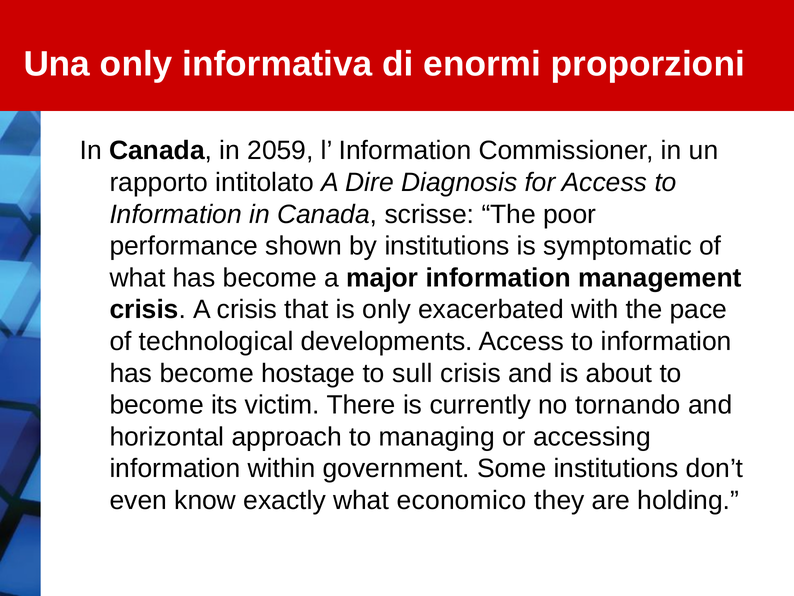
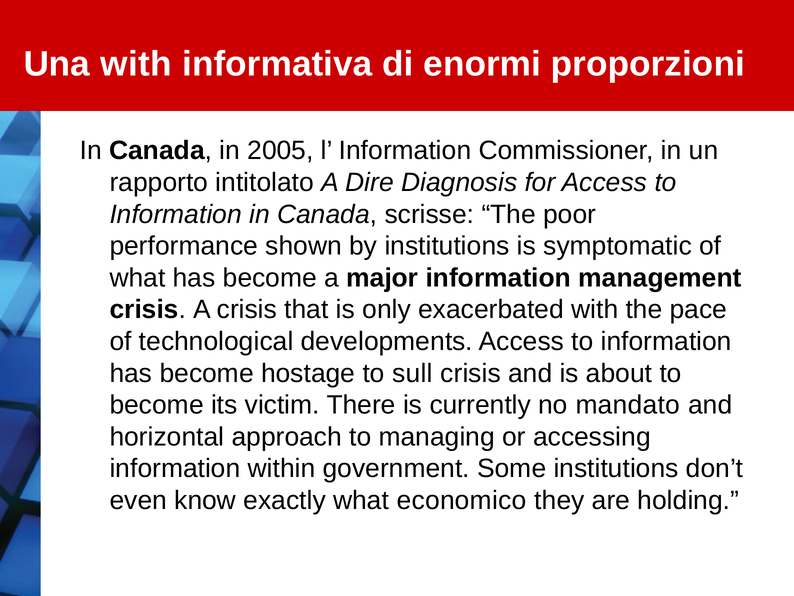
Una only: only -> with (136, 64)
2059: 2059 -> 2005 (280, 151)
tornando: tornando -> mandato (628, 405)
